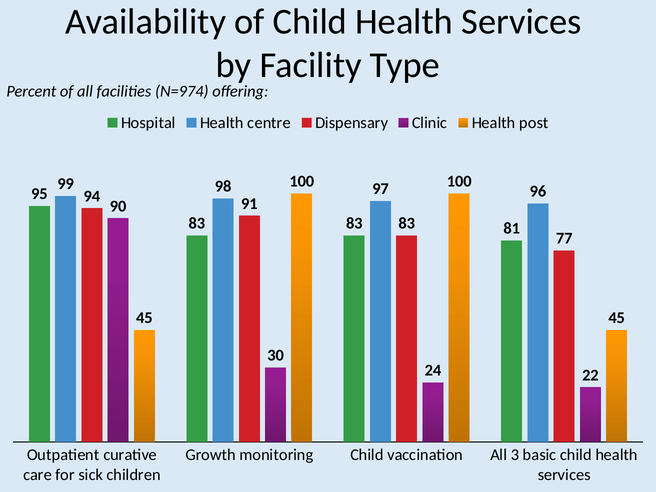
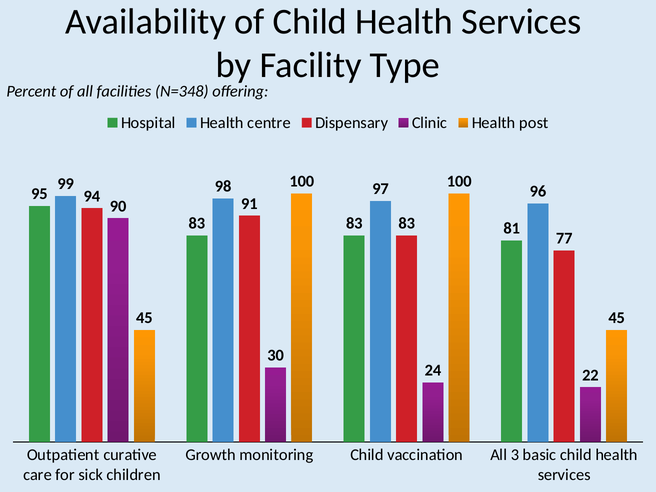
N=974: N=974 -> N=348 (182, 92)
